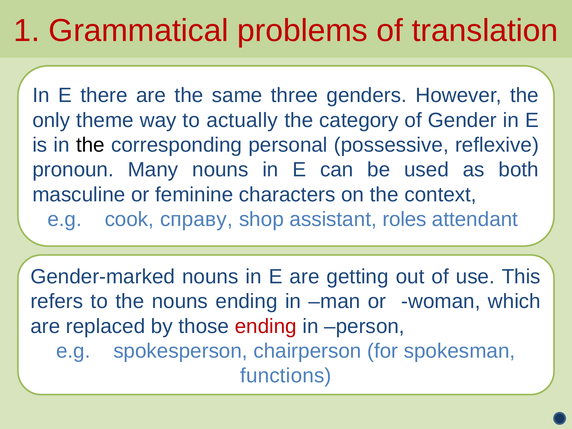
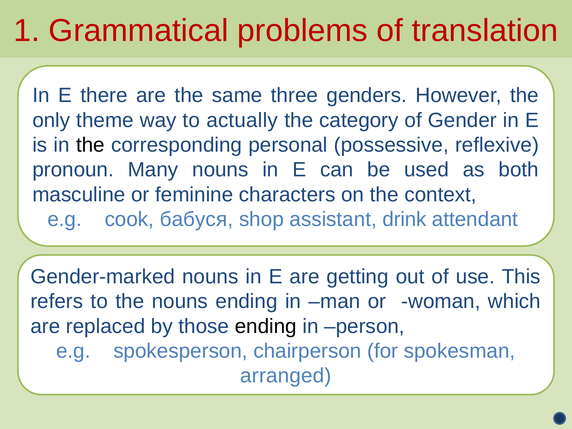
справу: справу -> бабуся (196, 219)
roles: roles -> drink (404, 219)
ending colour: red -> black (266, 326)
functions: functions -> arranged (286, 376)
